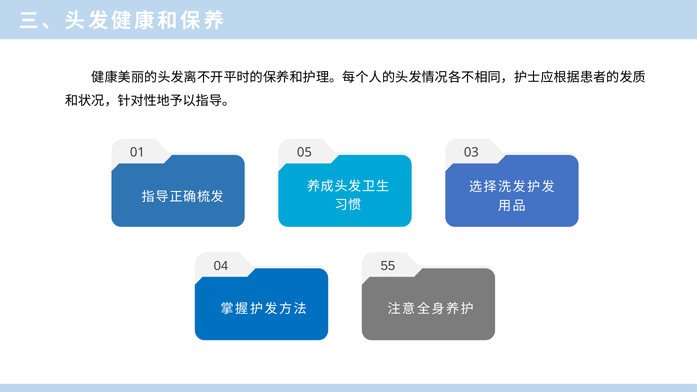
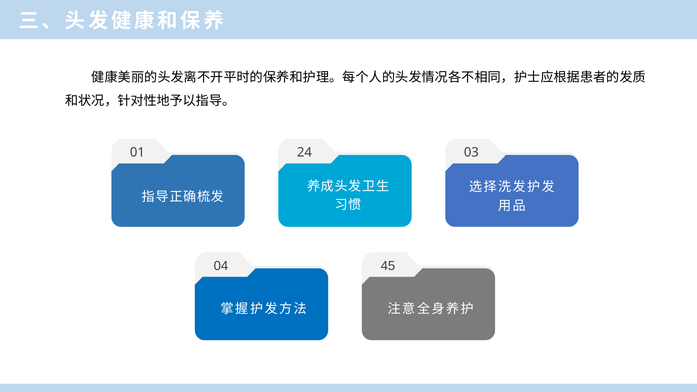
05: 05 -> 24 (304, 152)
55: 55 -> 45 (388, 266)
